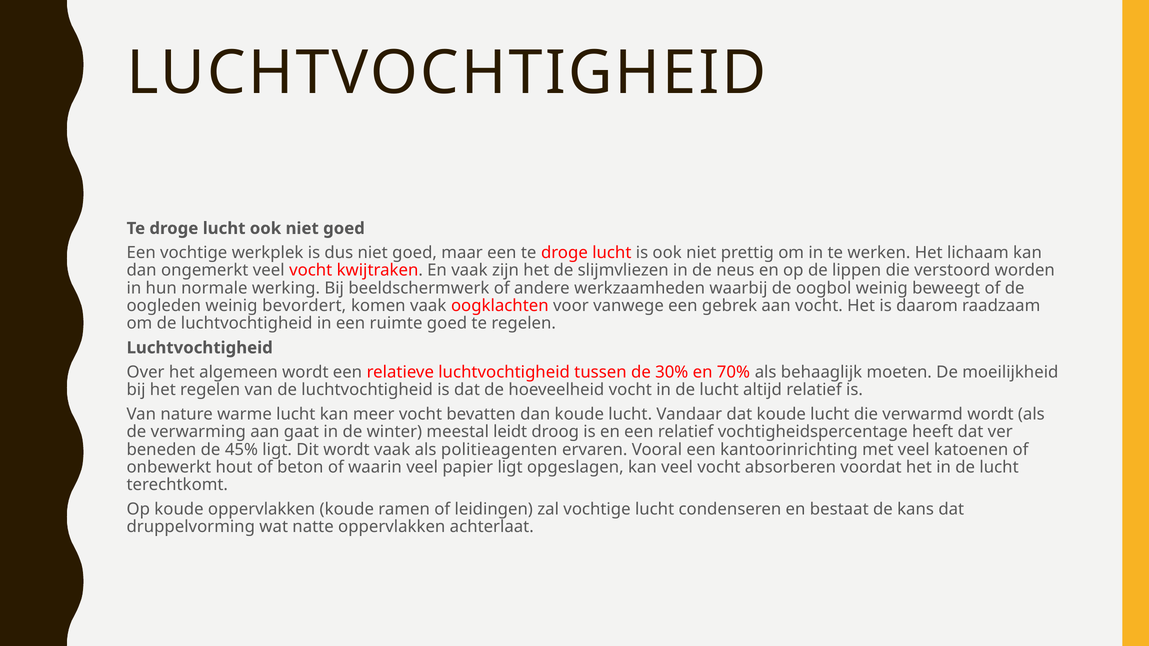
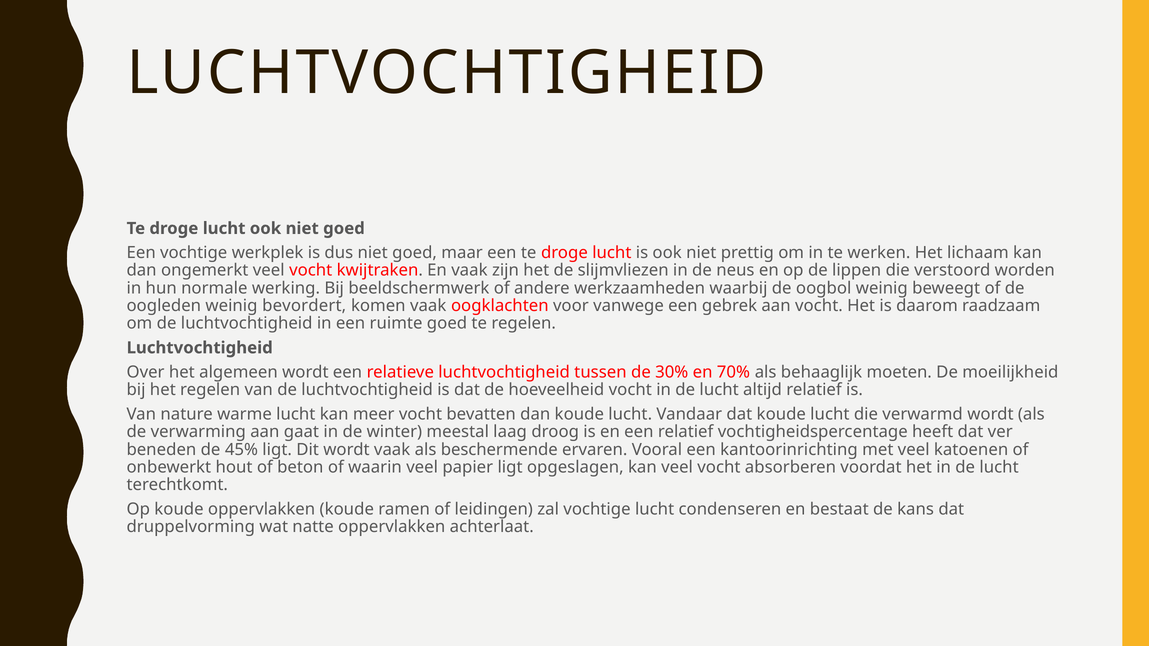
leidt: leidt -> laag (510, 432)
politieagenten: politieagenten -> beschermende (499, 450)
